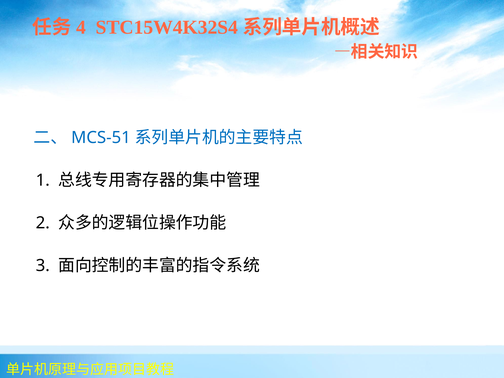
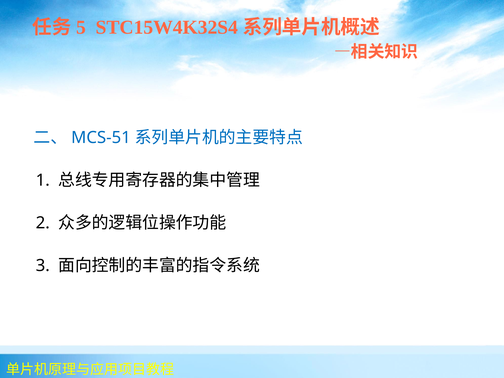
4: 4 -> 5 (81, 27)
